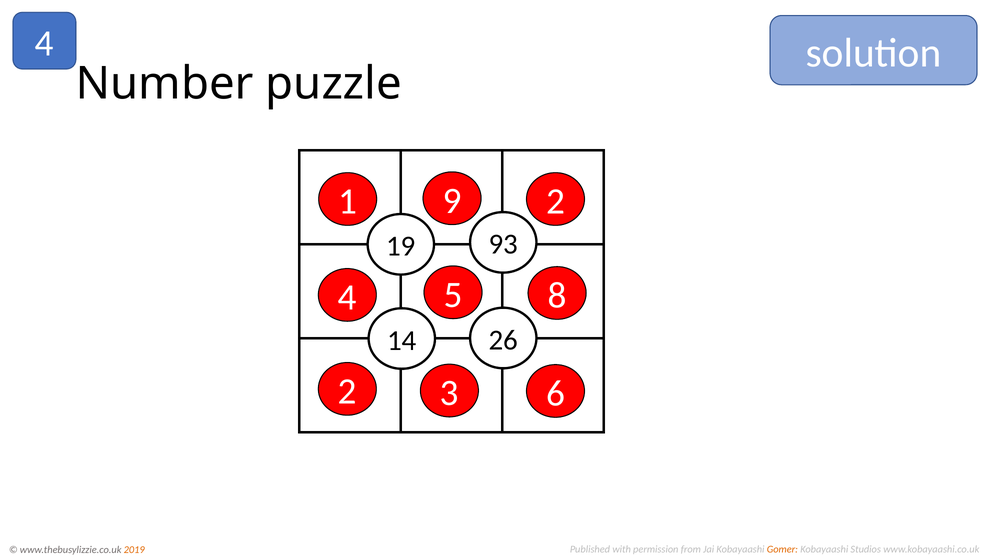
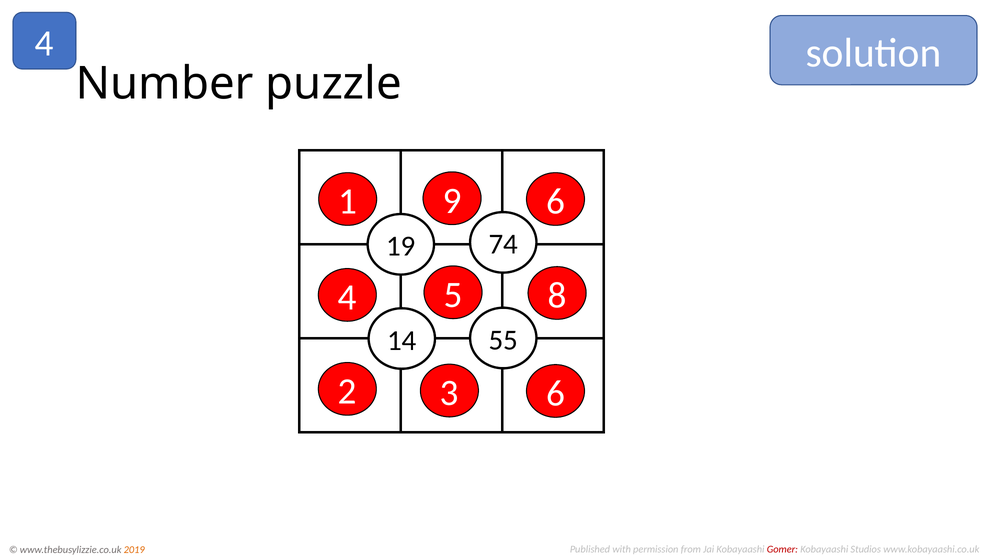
1 2: 2 -> 6 (555, 202)
93: 93 -> 74 (503, 244)
26: 26 -> 55 (503, 340)
Gomer colour: orange -> red (782, 550)
